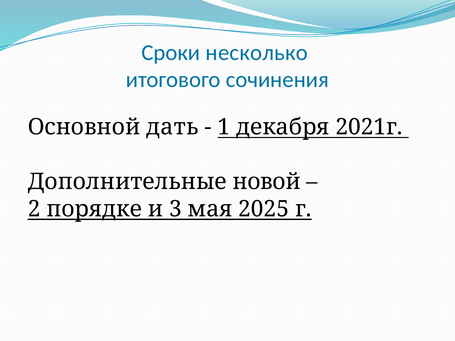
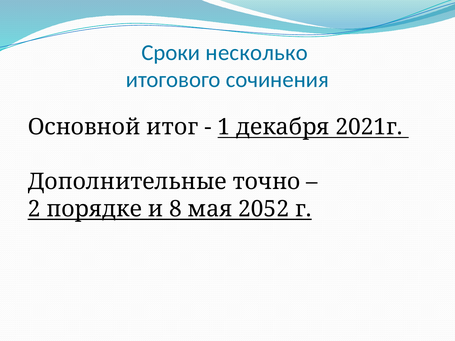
дать: дать -> итог (172, 127)
новой: новой -> точно (267, 182)
3: 3 -> 8 (175, 209)
2025: 2025 -> 2052 (264, 209)
